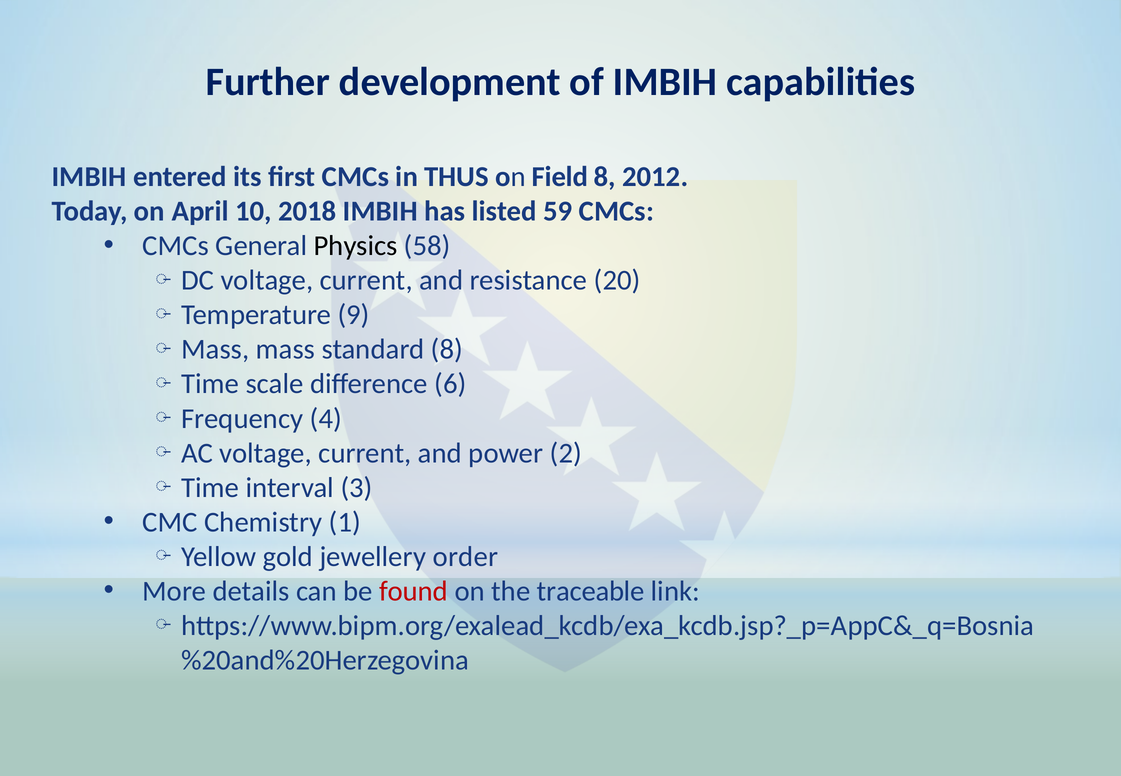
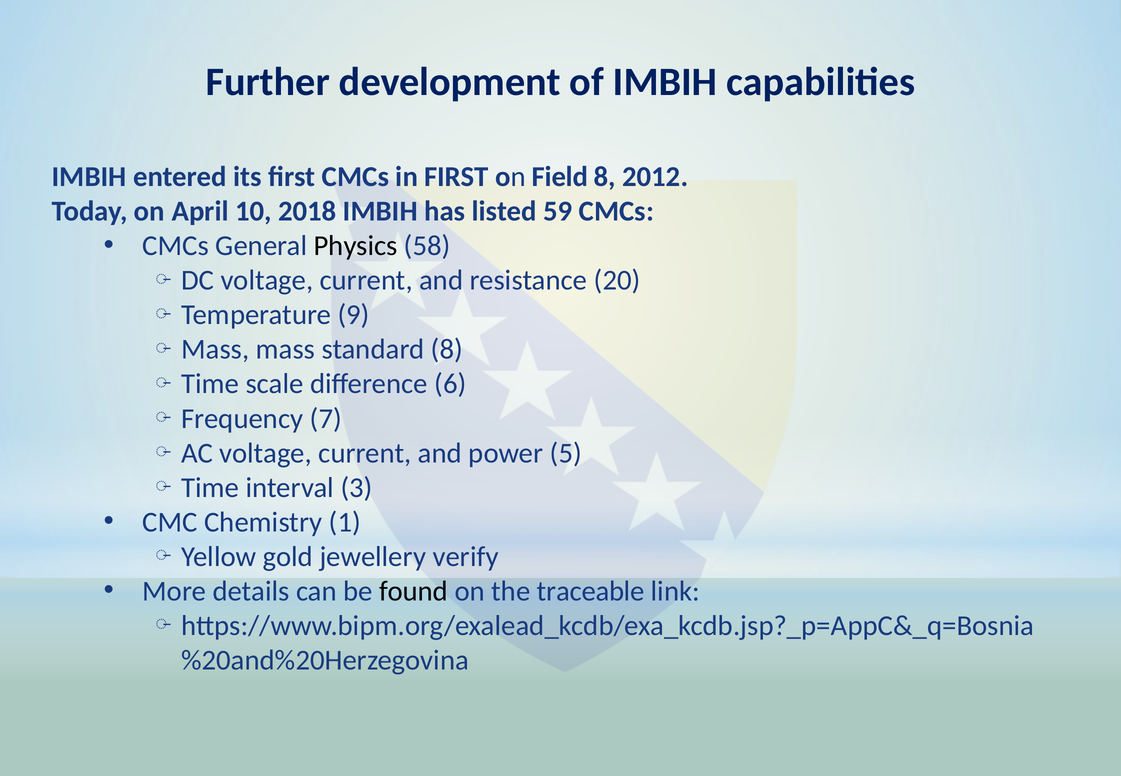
in THUS: THUS -> FIRST (457, 177)
4: 4 -> 7 (326, 419)
2: 2 -> 5 (566, 453)
order: order -> verify (466, 557)
found colour: red -> black (414, 591)
